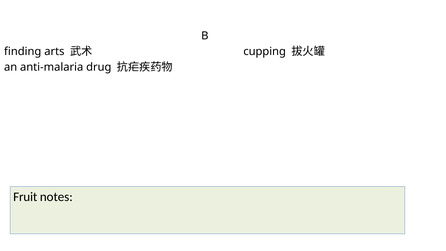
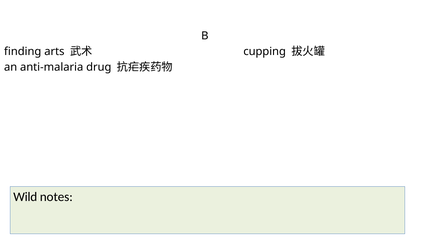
Fruit: Fruit -> Wild (25, 197)
